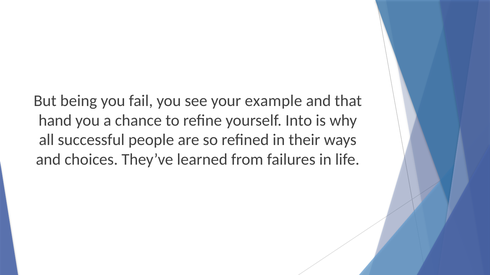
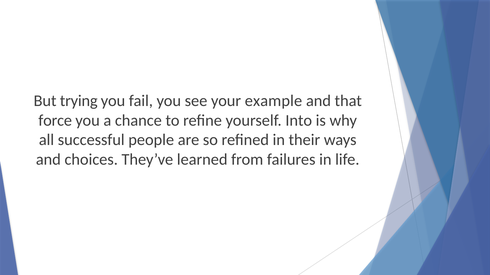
being: being -> trying (79, 101)
hand: hand -> force (55, 121)
